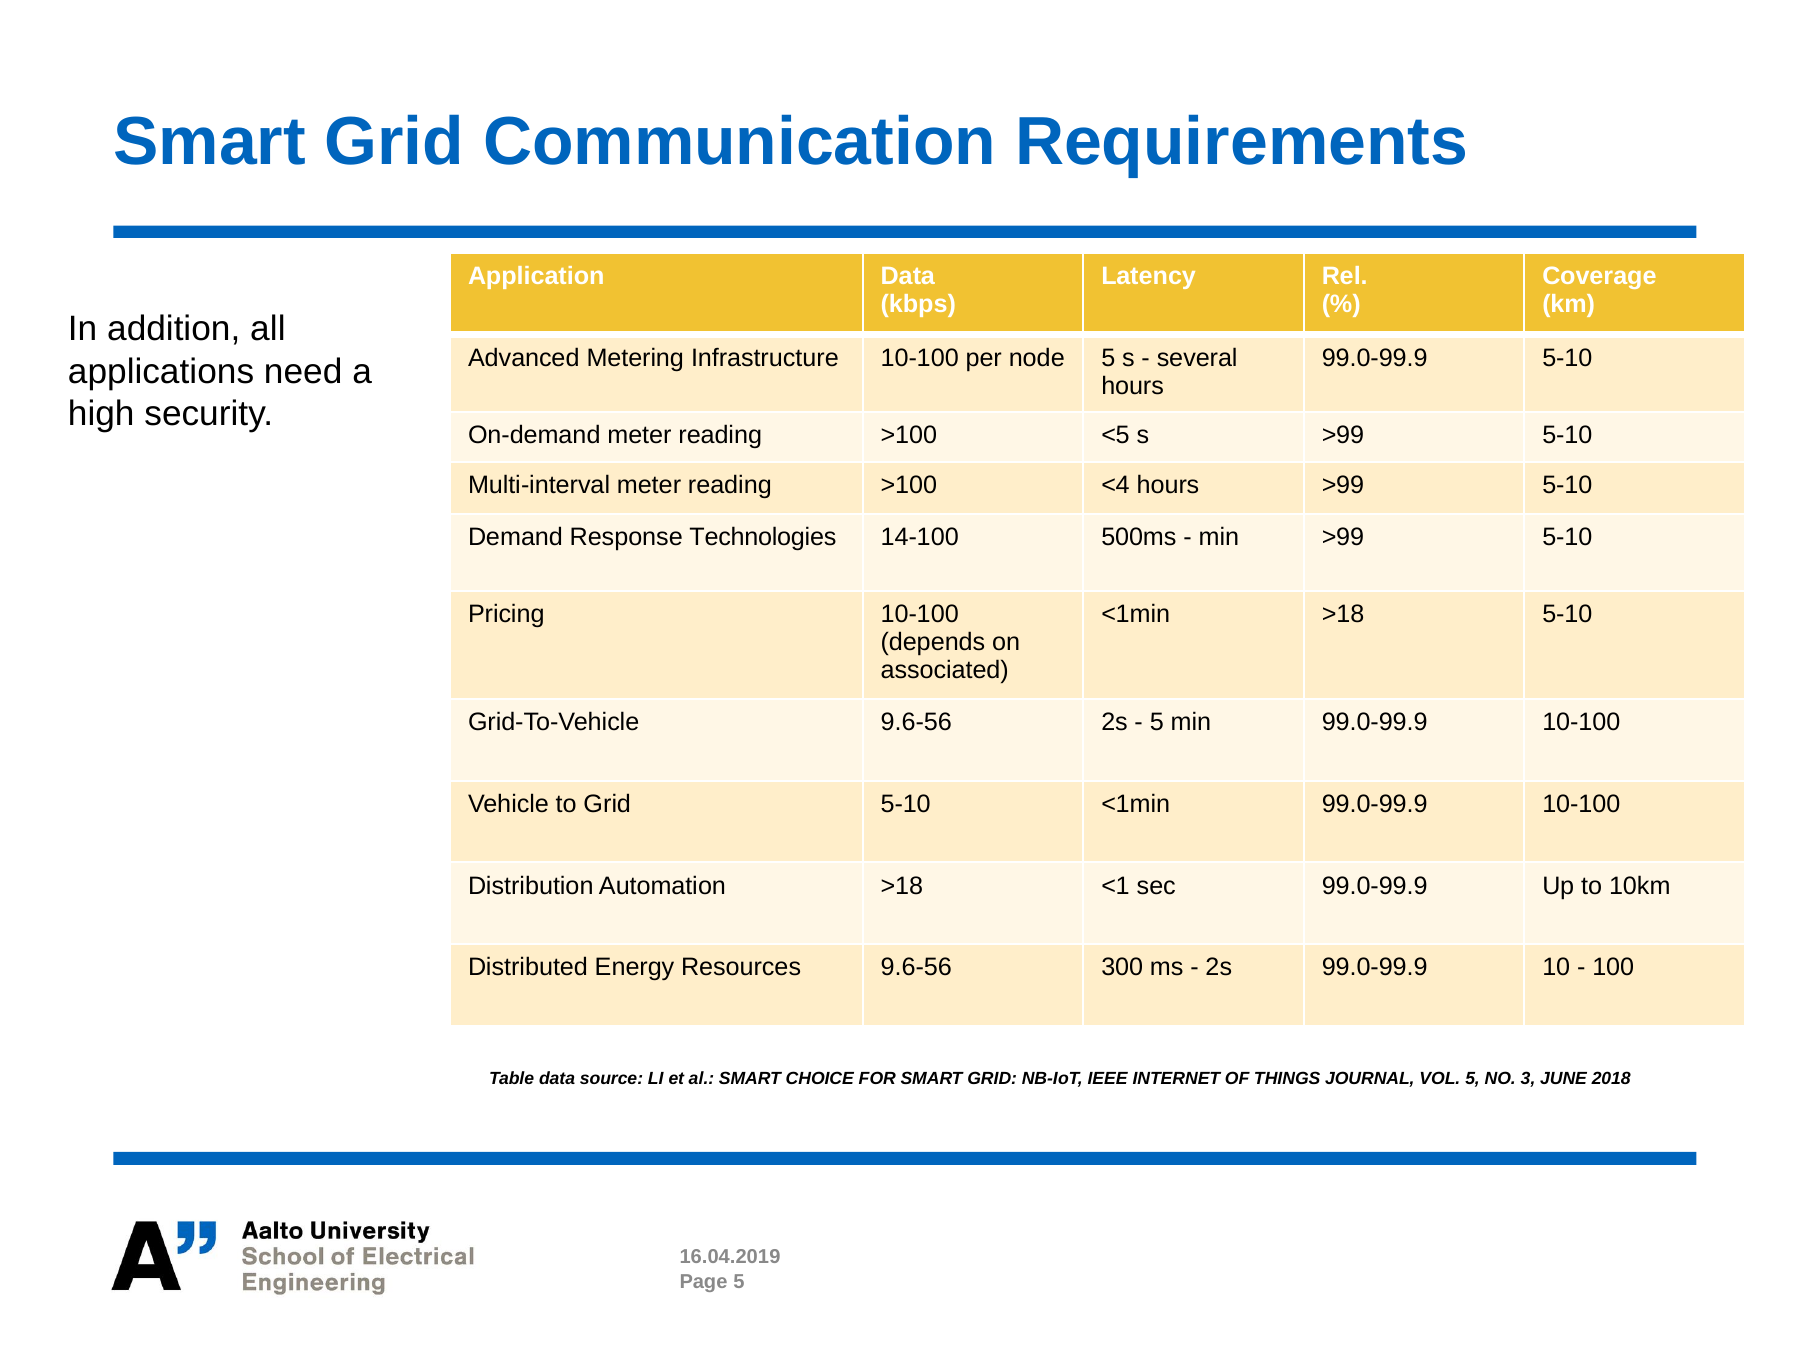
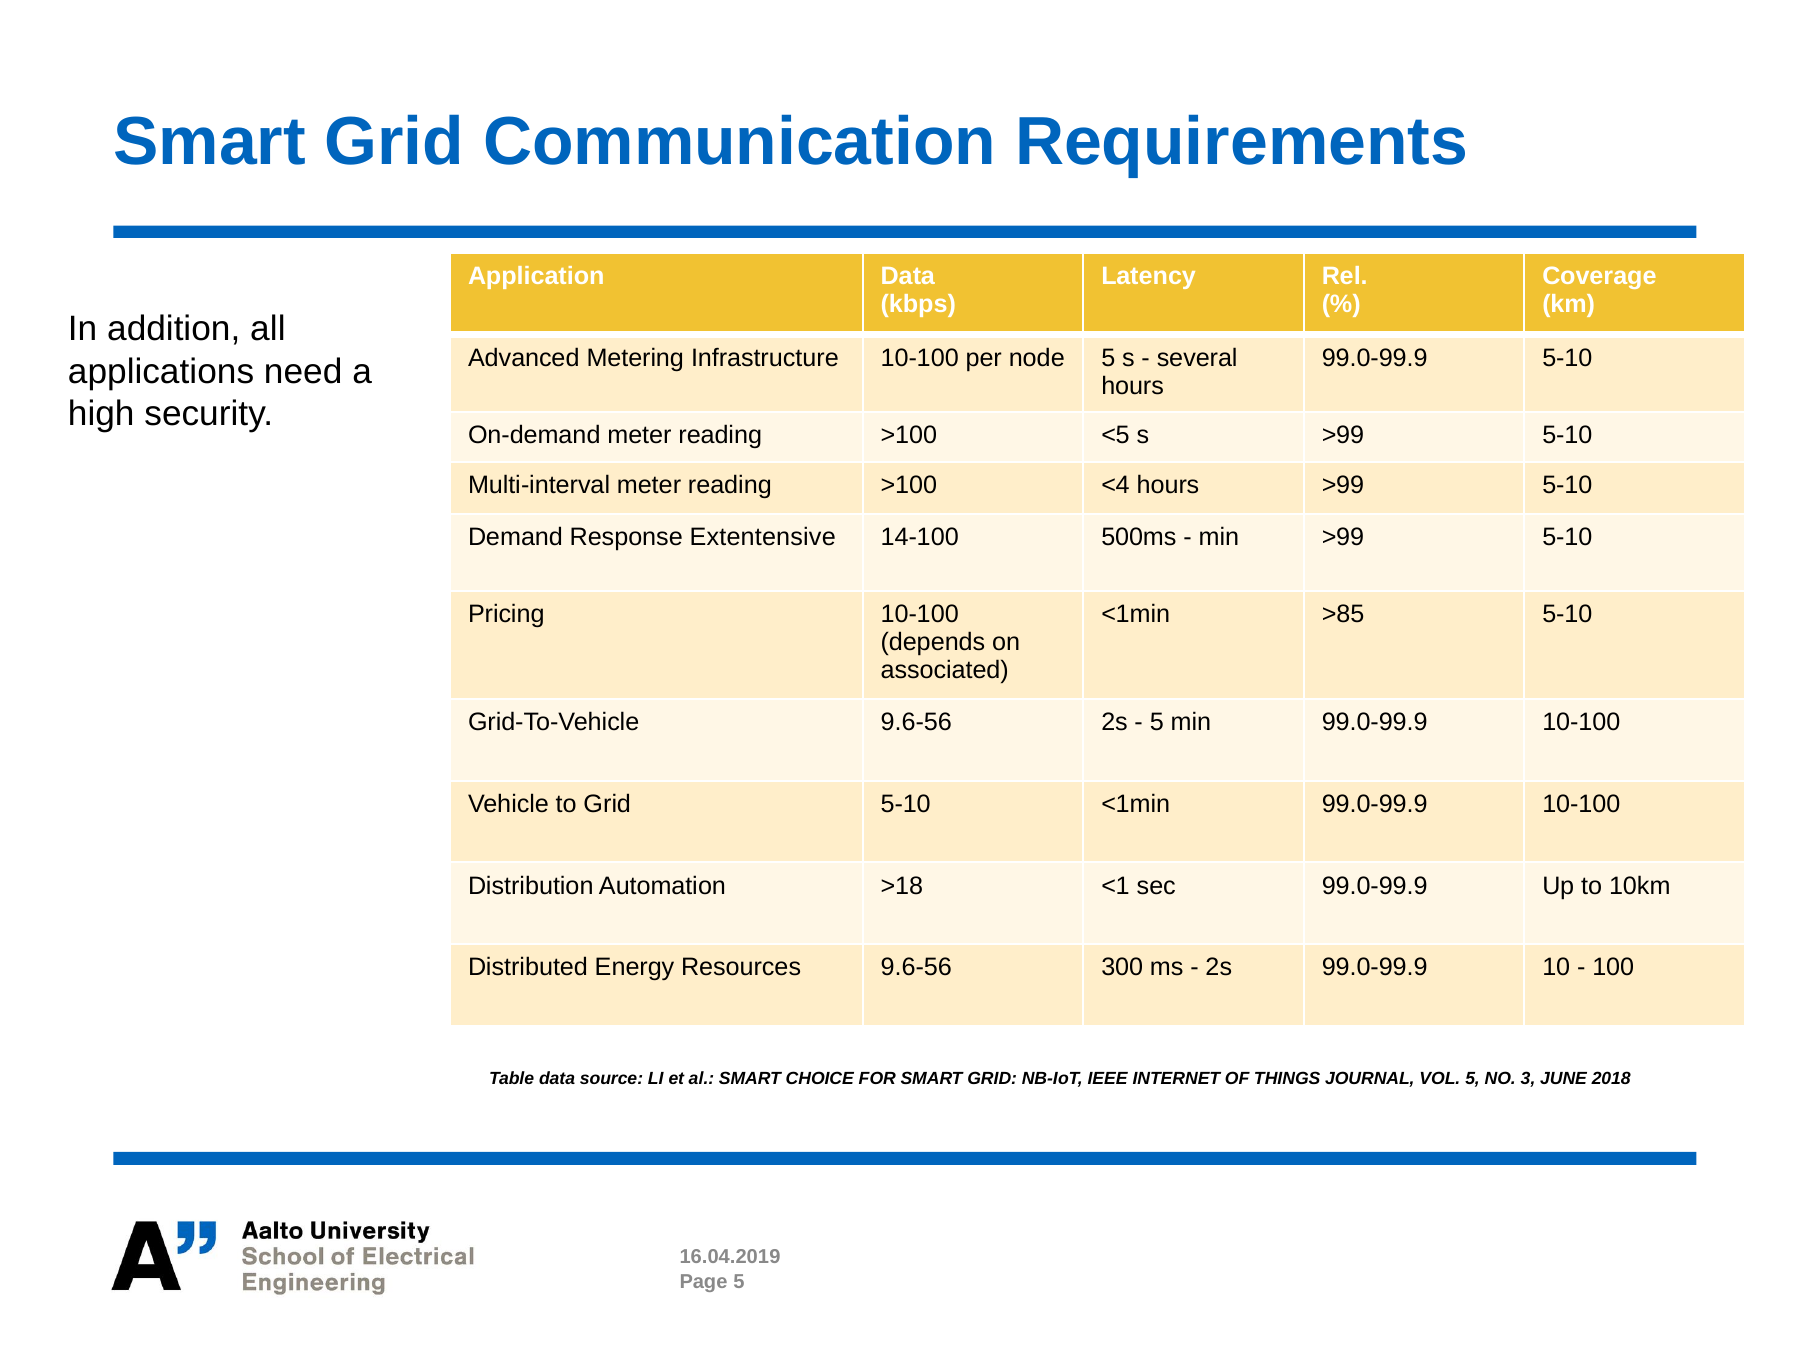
Technologies: Technologies -> Extentensive (763, 537)
<1min >18: >18 -> >85 (1343, 614)
